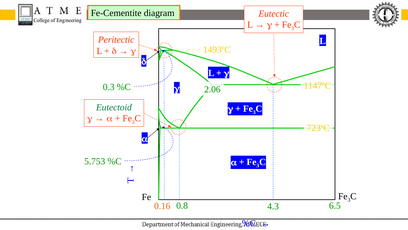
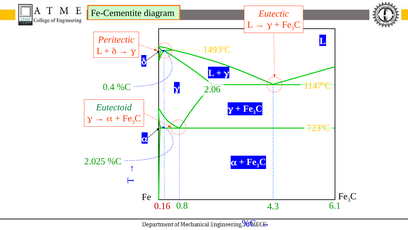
0.3: 0.3 -> 0.4 (109, 87)
5.753: 5.753 -> 2.025 (95, 161)
6.5: 6.5 -> 6.1 (335, 205)
0.16 colour: orange -> red (162, 205)
